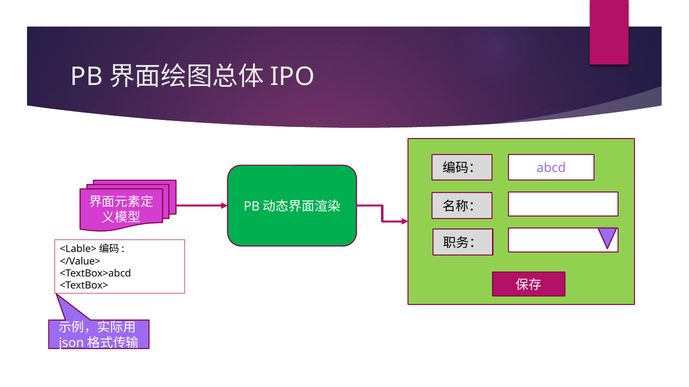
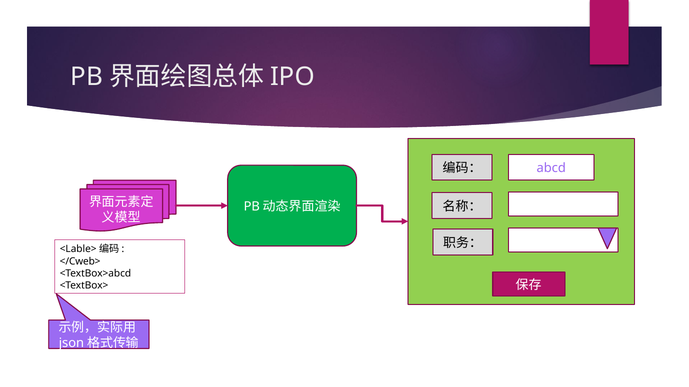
</Value>: </Value> -> </Cweb> (80, 262)
